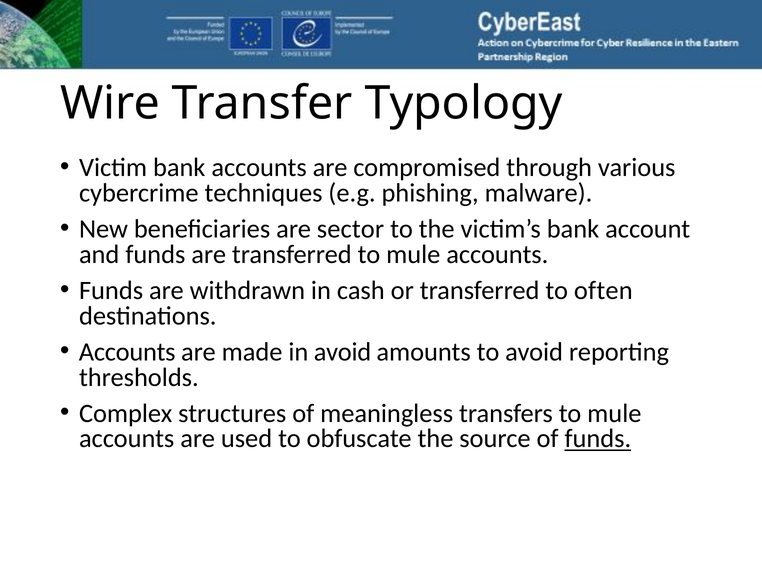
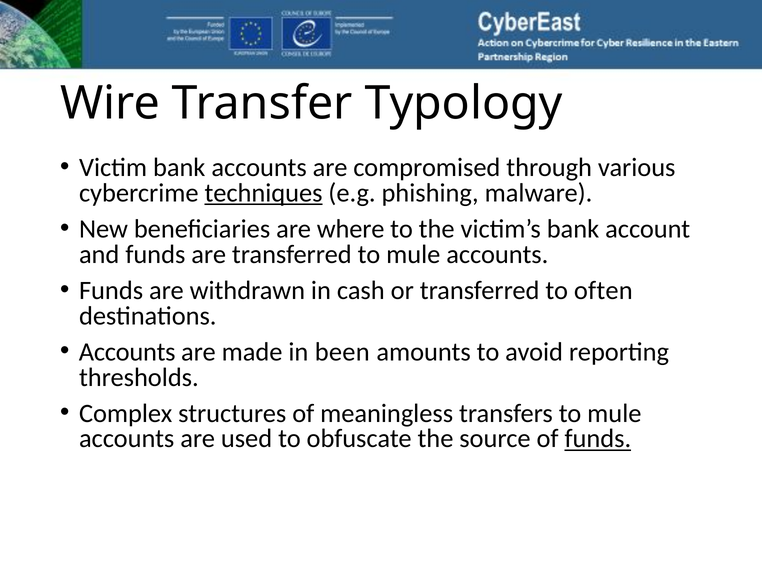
techniques underline: none -> present (264, 193)
sector: sector -> where (351, 229)
in avoid: avoid -> been (342, 352)
